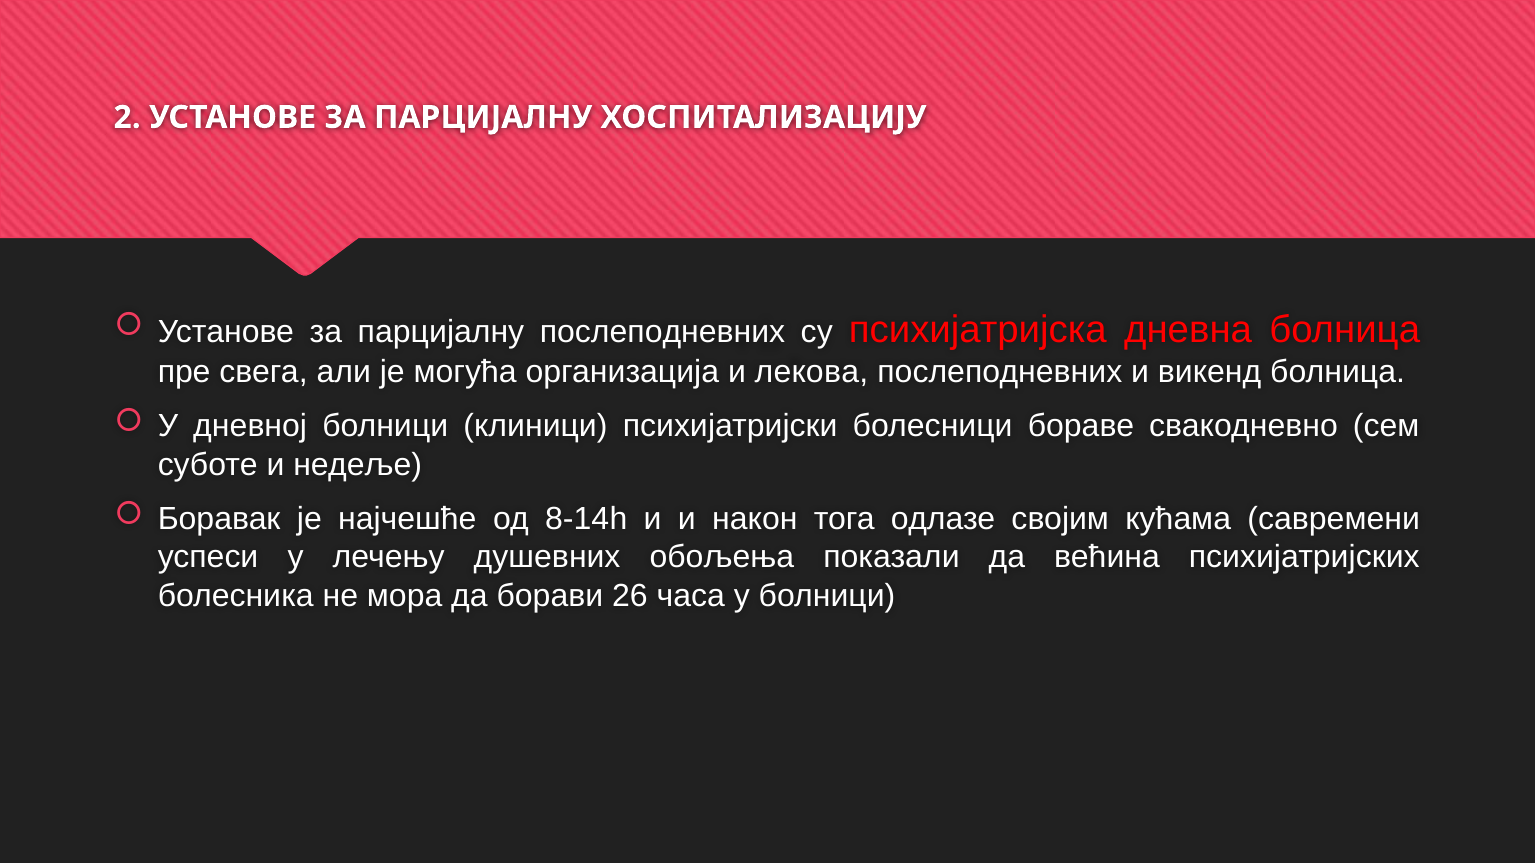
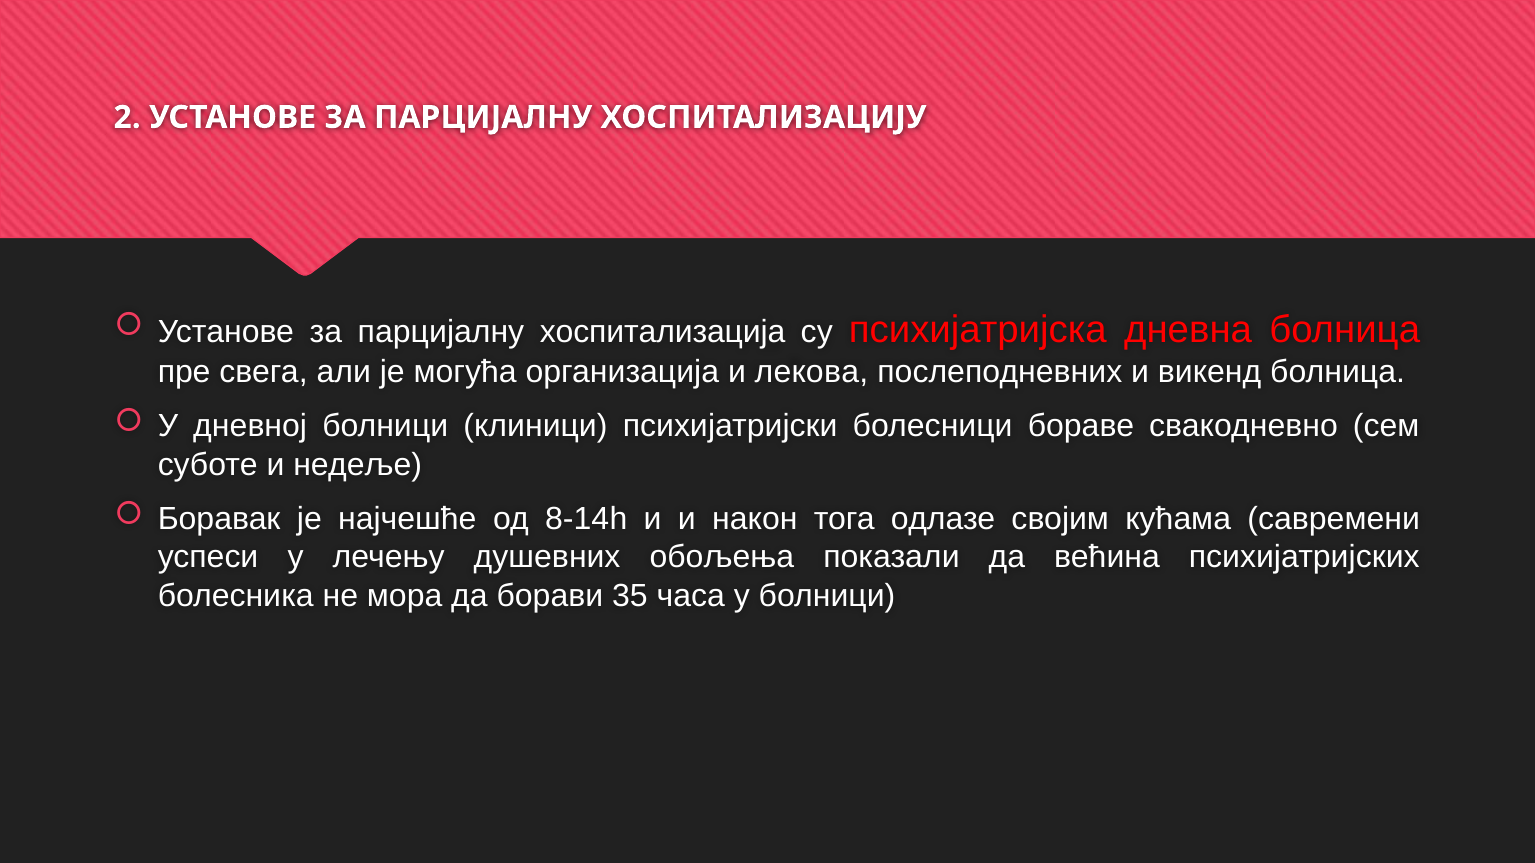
парцијалну послеподневних: послеподневних -> хоспитализација (663, 332)
26: 26 -> 35 (630, 596)
